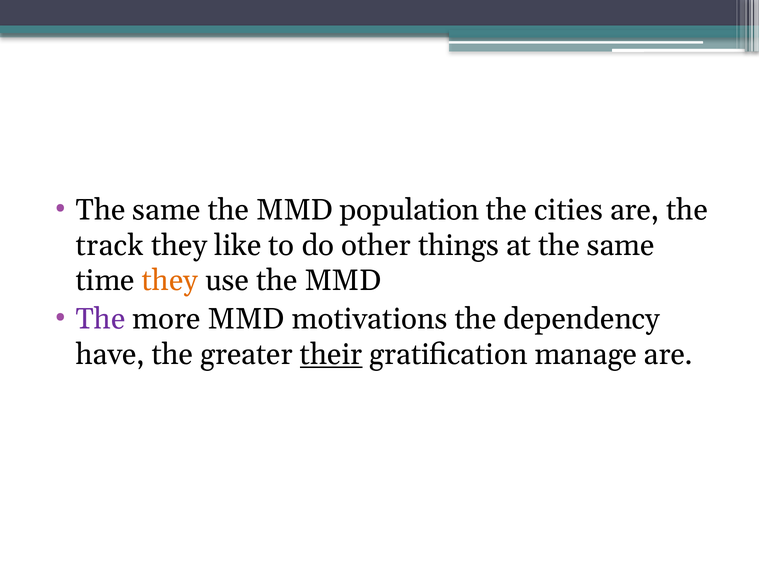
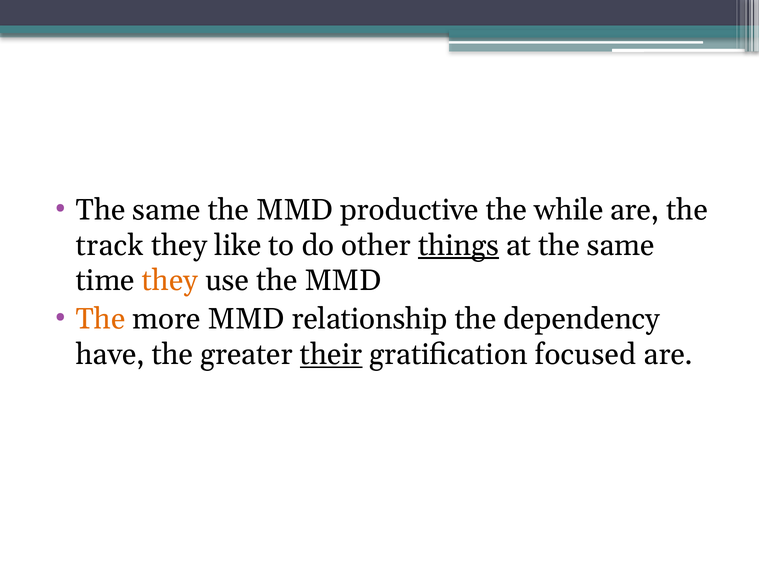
population: population -> productive (409, 210)
cities: cities -> while (569, 210)
things underline: none -> present (459, 246)
The colour: purple -> orange (101, 319)
motivations: motivations -> relationship (370, 319)
manage: manage -> focused (585, 355)
